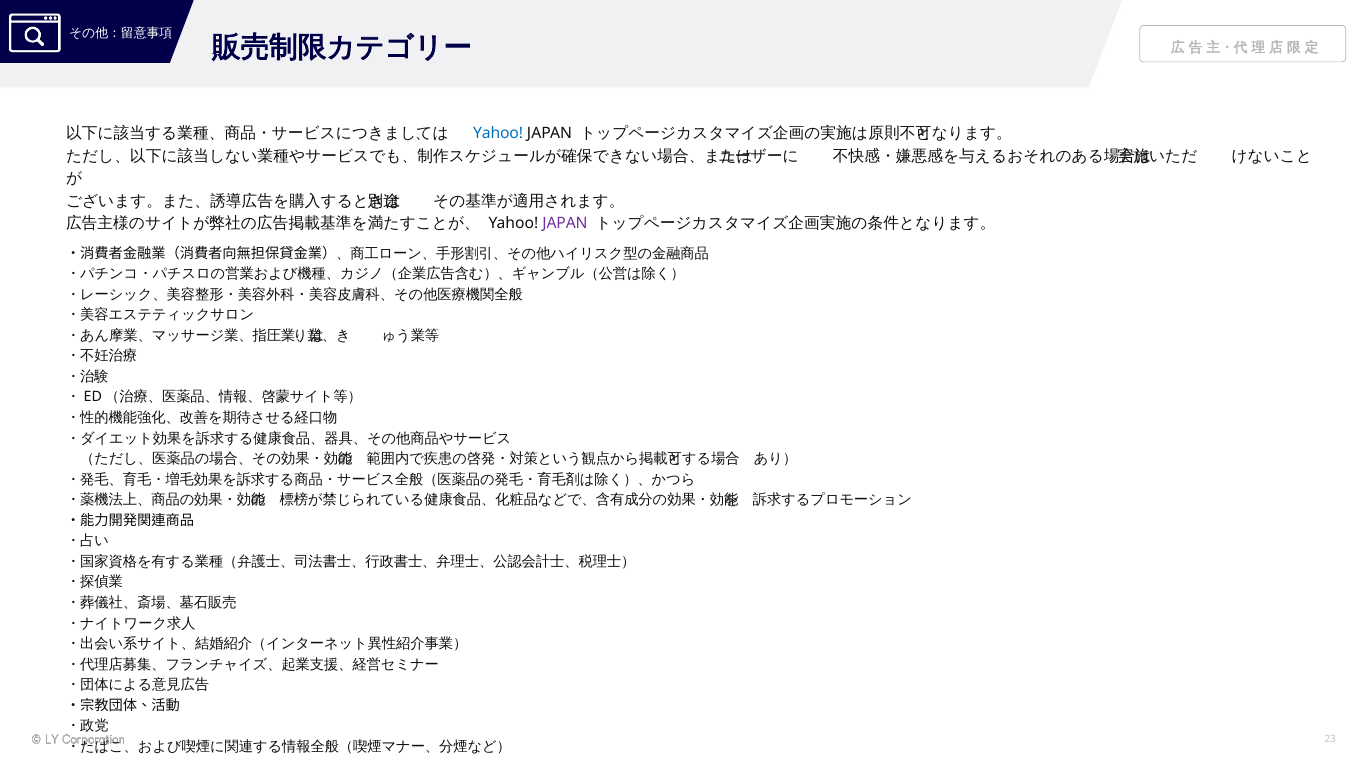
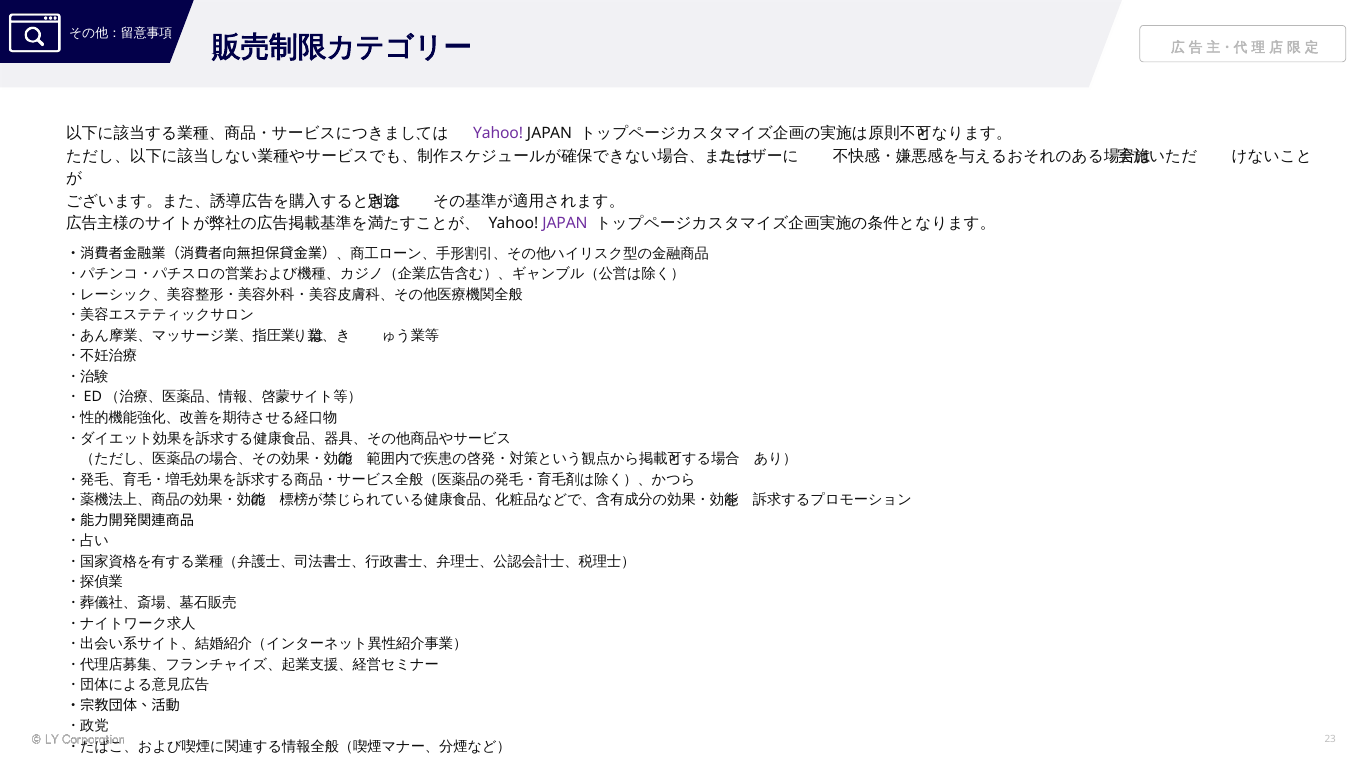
Yahoo colour: blue -> purple (498, 133)
